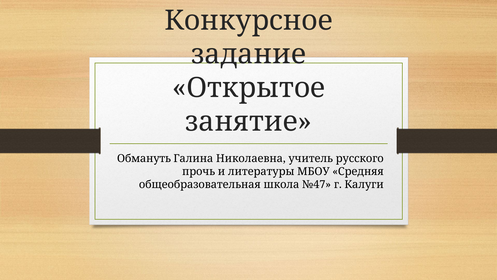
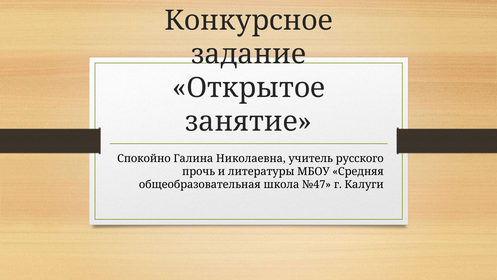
Обмануть: Обмануть -> Спокойно (144, 158)
